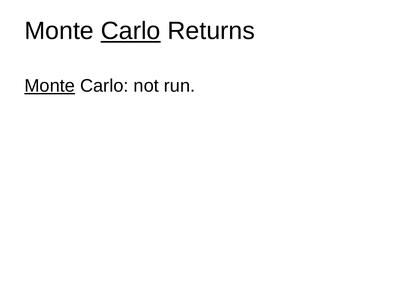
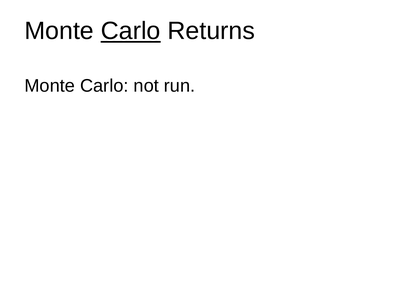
Monte underline: present -> none (50, 86)
